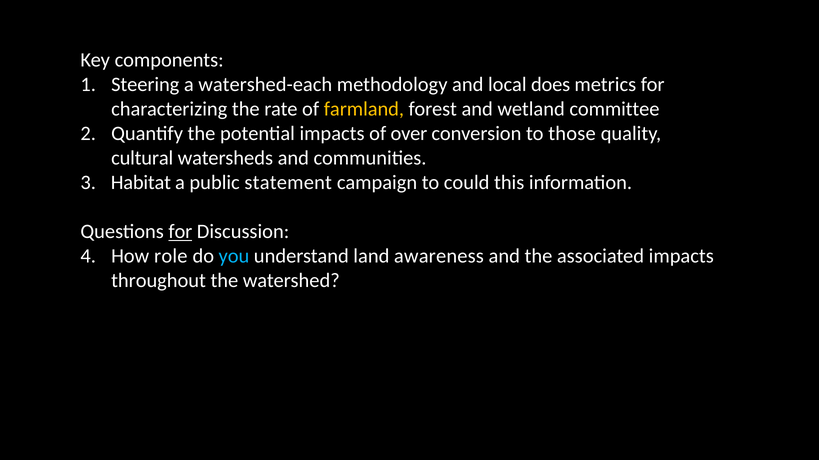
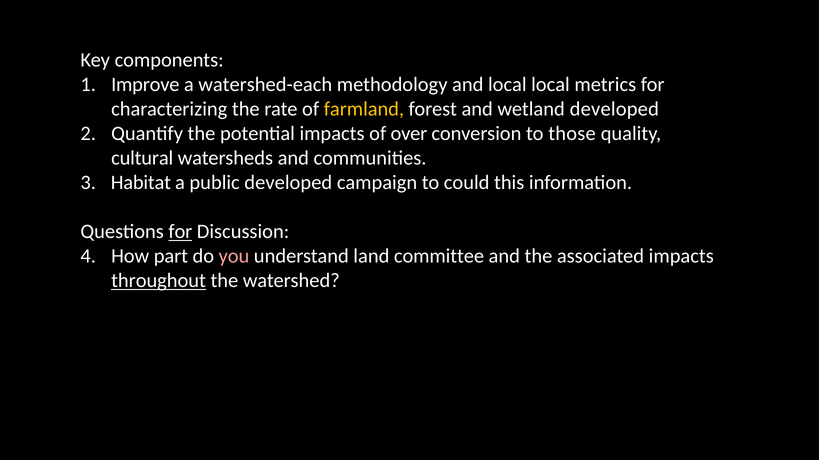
Steering: Steering -> Improve (145, 85)
local does: does -> local (550, 85)
wetland committee: committee -> developed (614, 109)
public statement: statement -> developed (288, 183)
role: role -> part (171, 257)
you colour: light blue -> pink (234, 257)
awareness: awareness -> committee (439, 257)
throughout underline: none -> present (159, 281)
